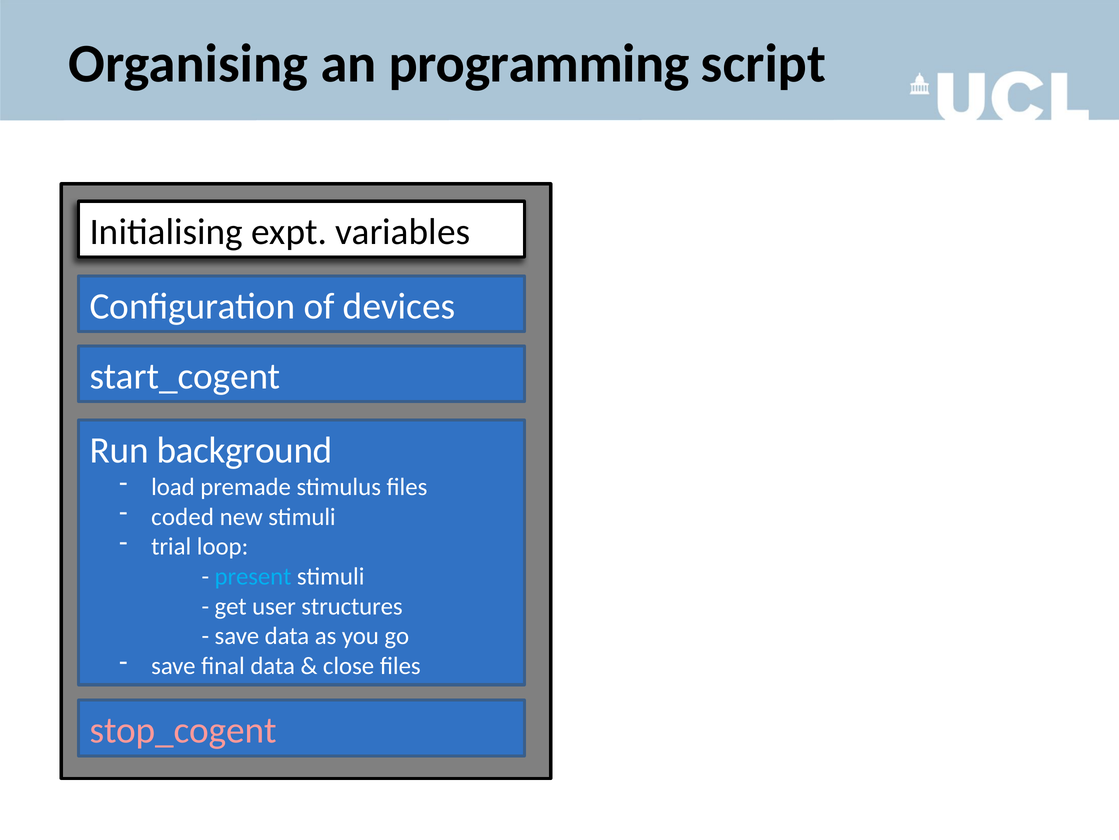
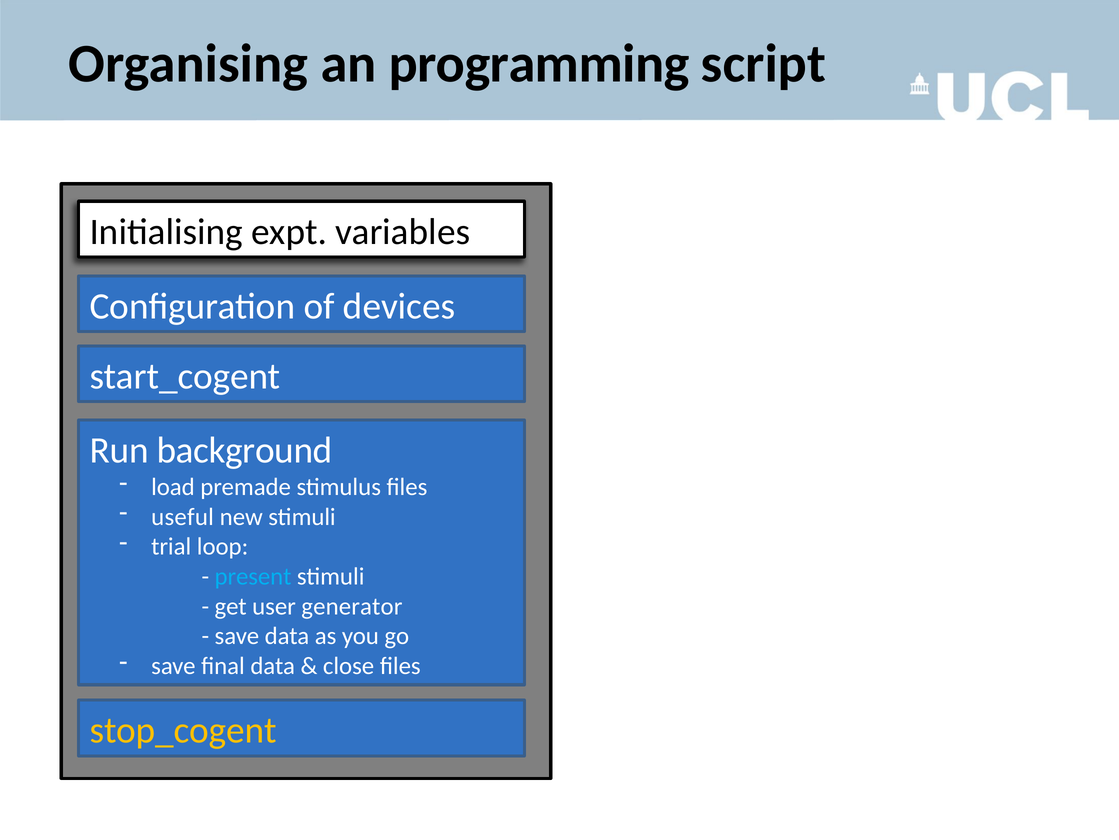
coded: coded -> useful (183, 516)
structures: structures -> generator (352, 606)
stop_cogent colour: pink -> yellow (183, 730)
